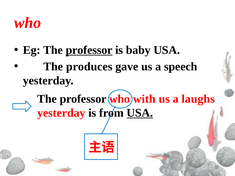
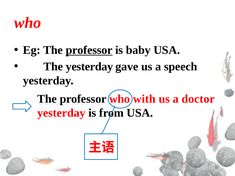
The produces: produces -> yesterday (89, 67)
laughs: laughs -> doctor (198, 99)
USA underline: present -> none (140, 113)
